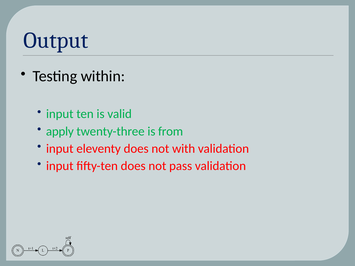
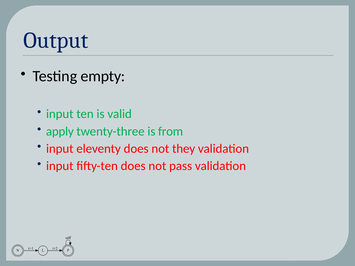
within: within -> empty (103, 76)
with: with -> they (184, 149)
